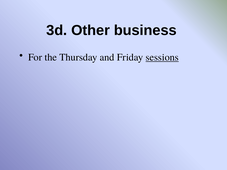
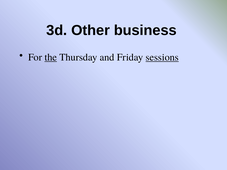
the underline: none -> present (51, 57)
